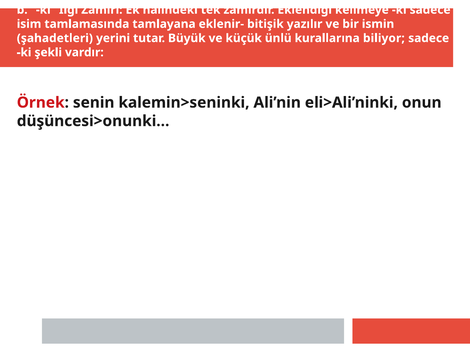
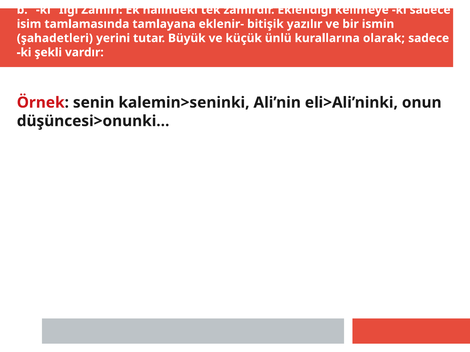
biliyor: biliyor -> olarak (384, 38)
